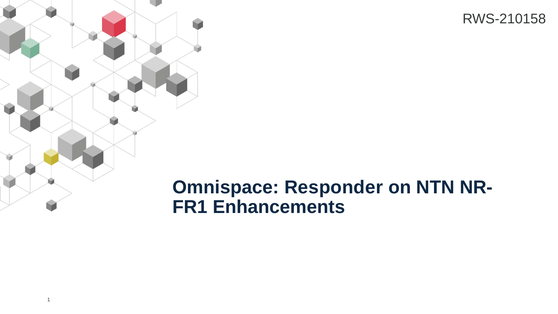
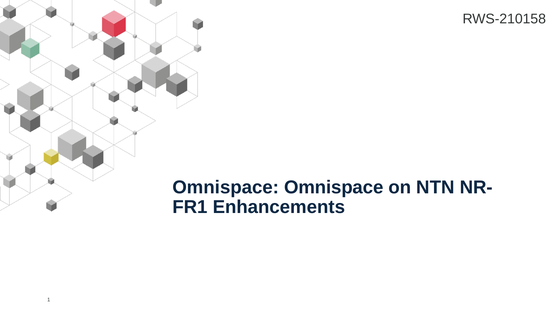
Omnispace Responder: Responder -> Omnispace (334, 187)
